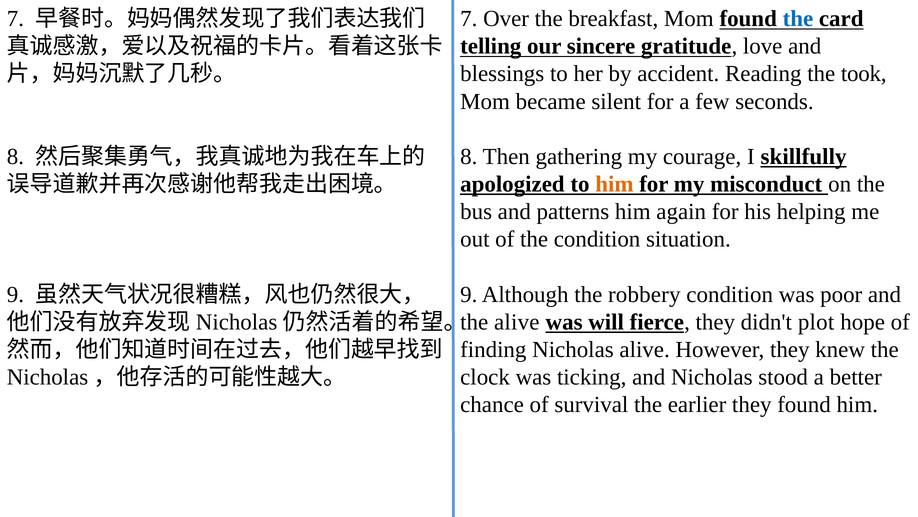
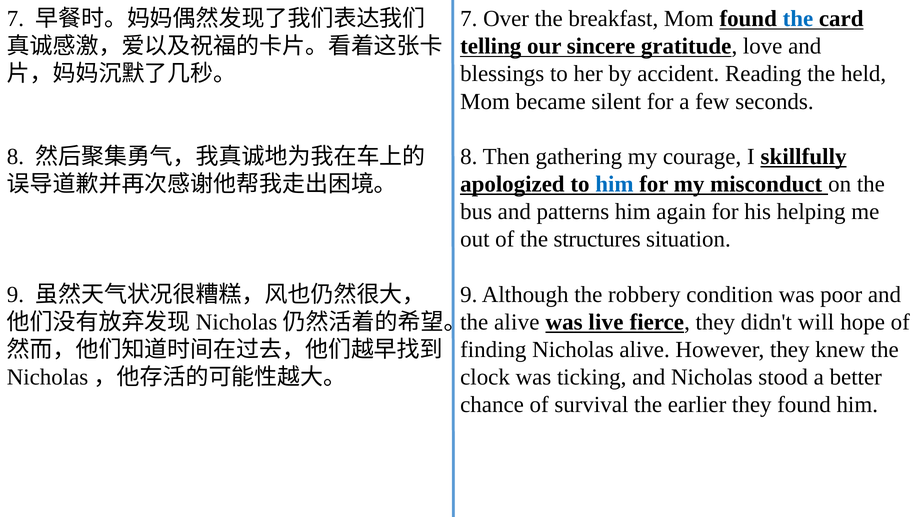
took: took -> held (864, 74)
him colour: orange -> blue (614, 184)
the condition: condition -> structures (597, 239)
will: will -> live (606, 322)
plot: plot -> will (816, 322)
